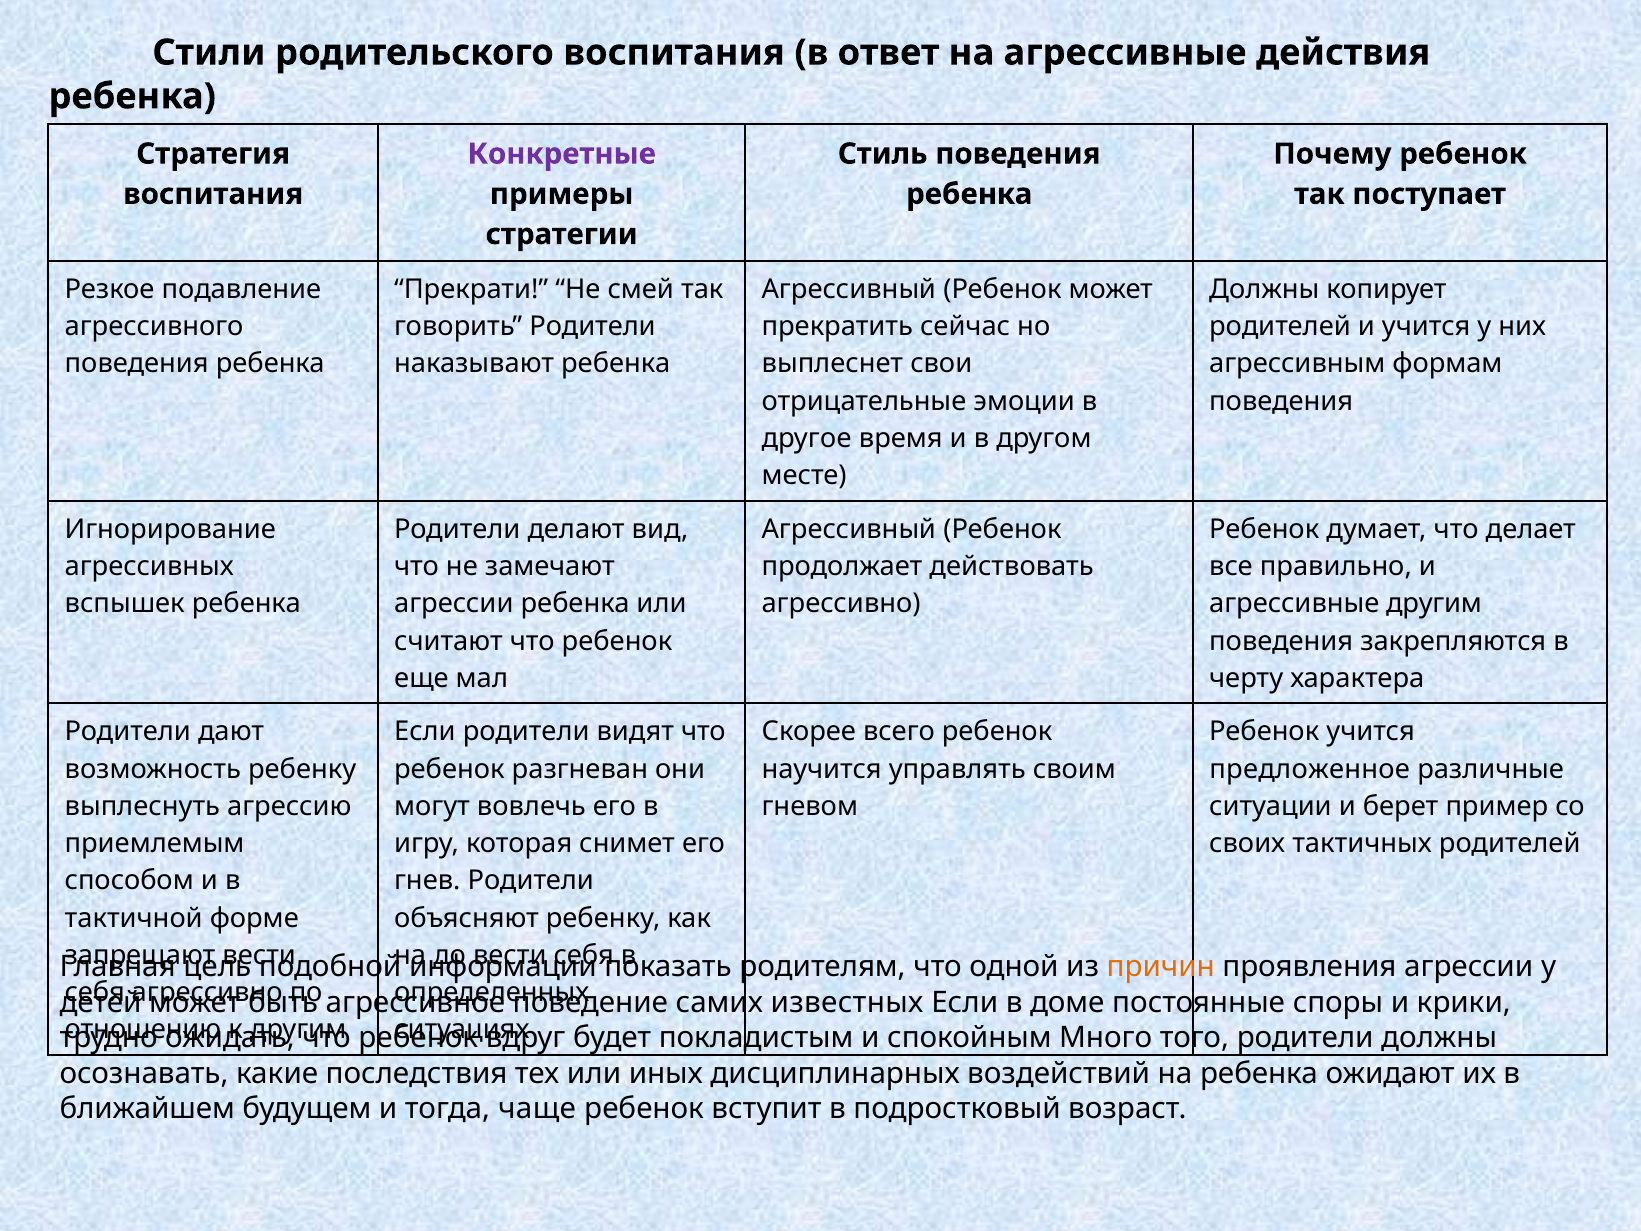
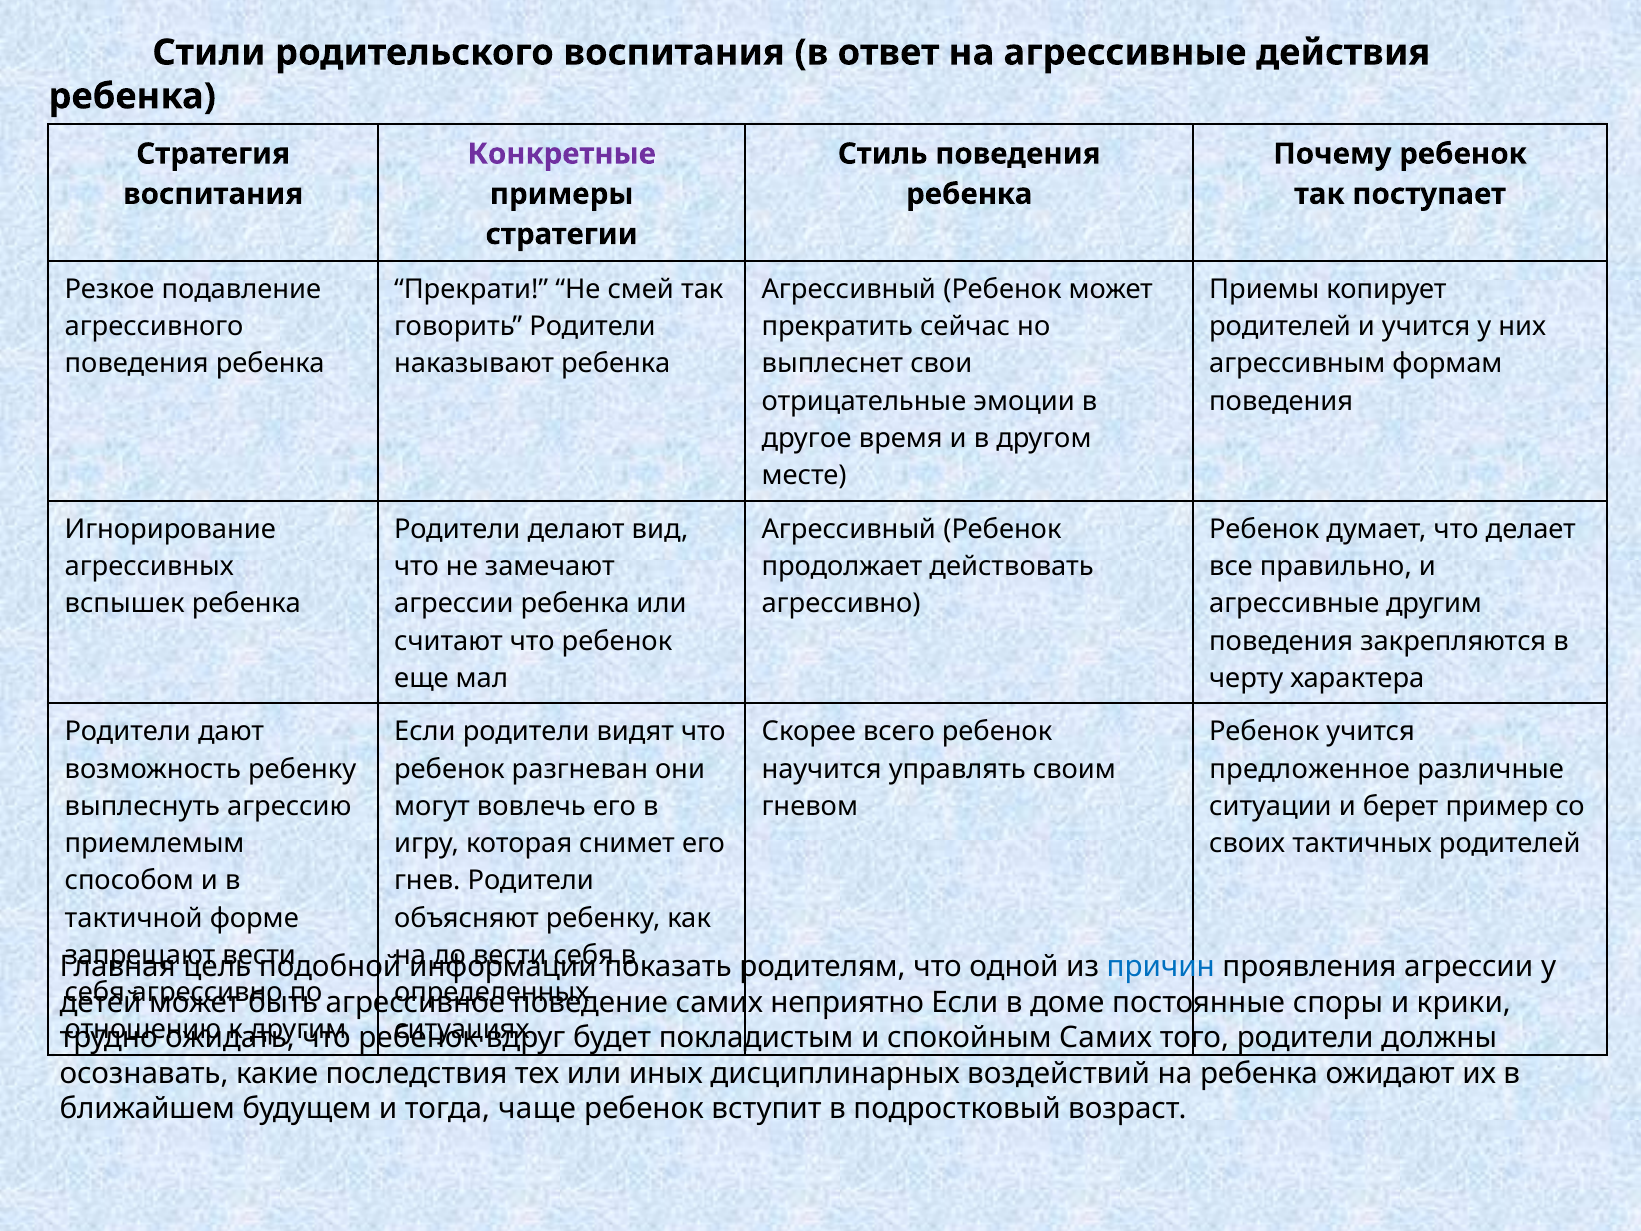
Должны: Должны -> Приемы (1264, 289)
причин colour: orange -> blue (1161, 966)
известных: известных -> неприятно (847, 1002)
спокойным Много: Много -> Самих (1106, 1038)
